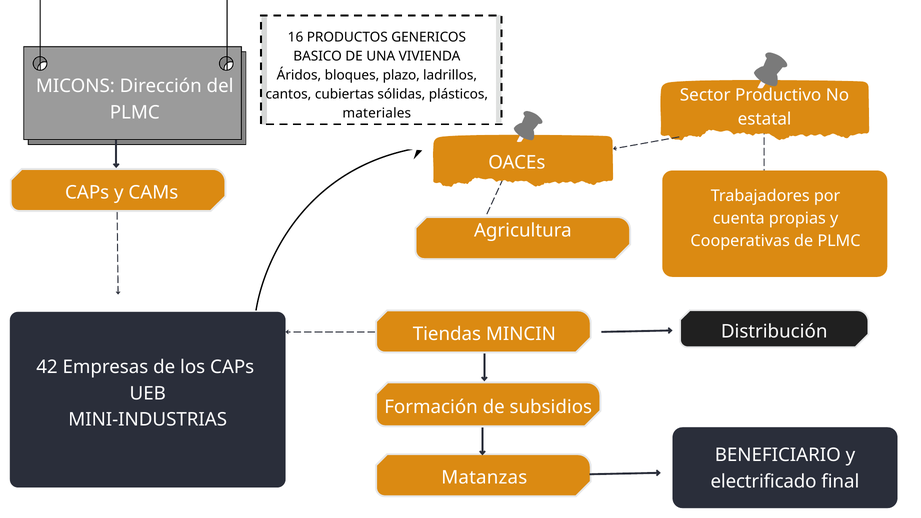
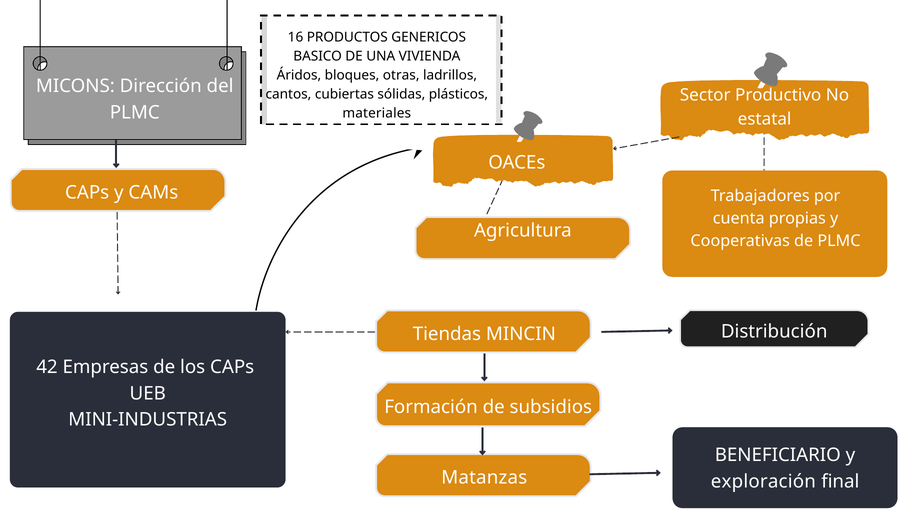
plazo: plazo -> otras (401, 75)
electrificado: electrificado -> exploración (763, 481)
